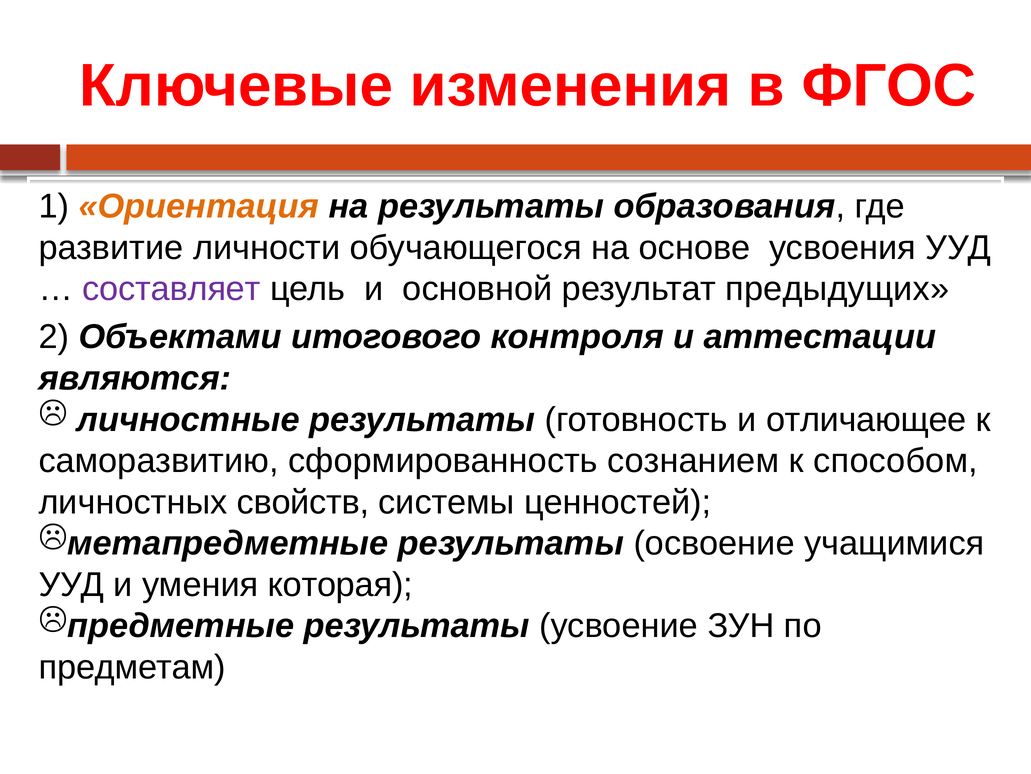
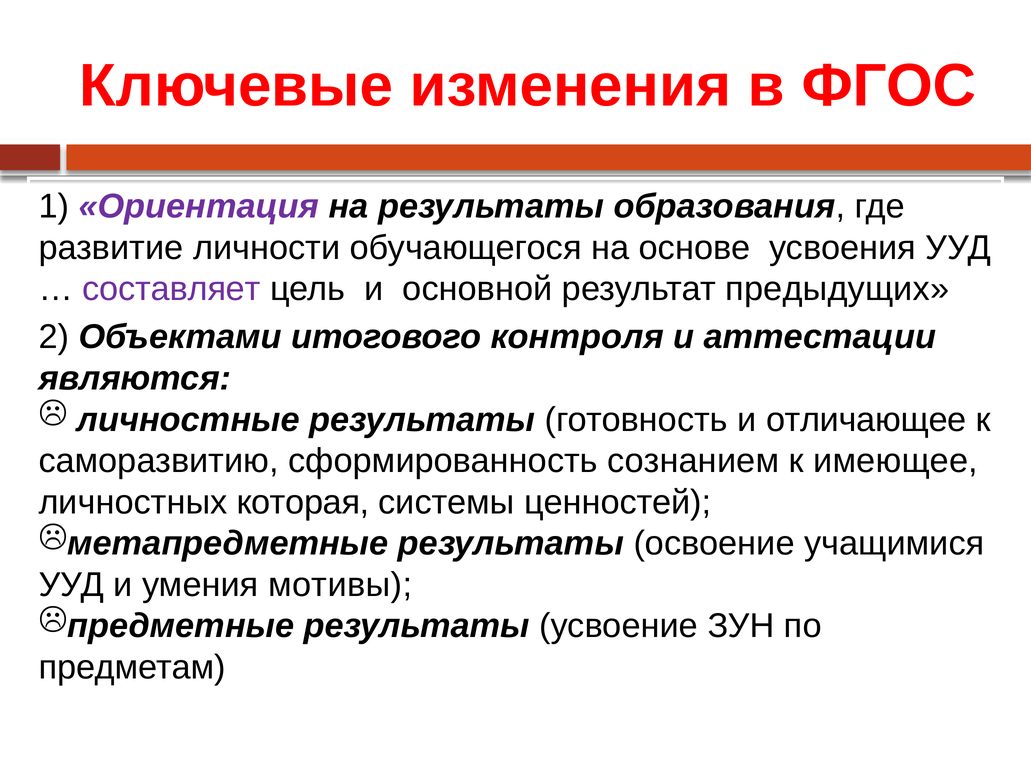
Ориентация colour: orange -> purple (199, 206)
способом: способом -> имеющее (896, 461)
свойств: свойств -> которая (303, 502)
которая: которая -> мотивы (340, 584)
